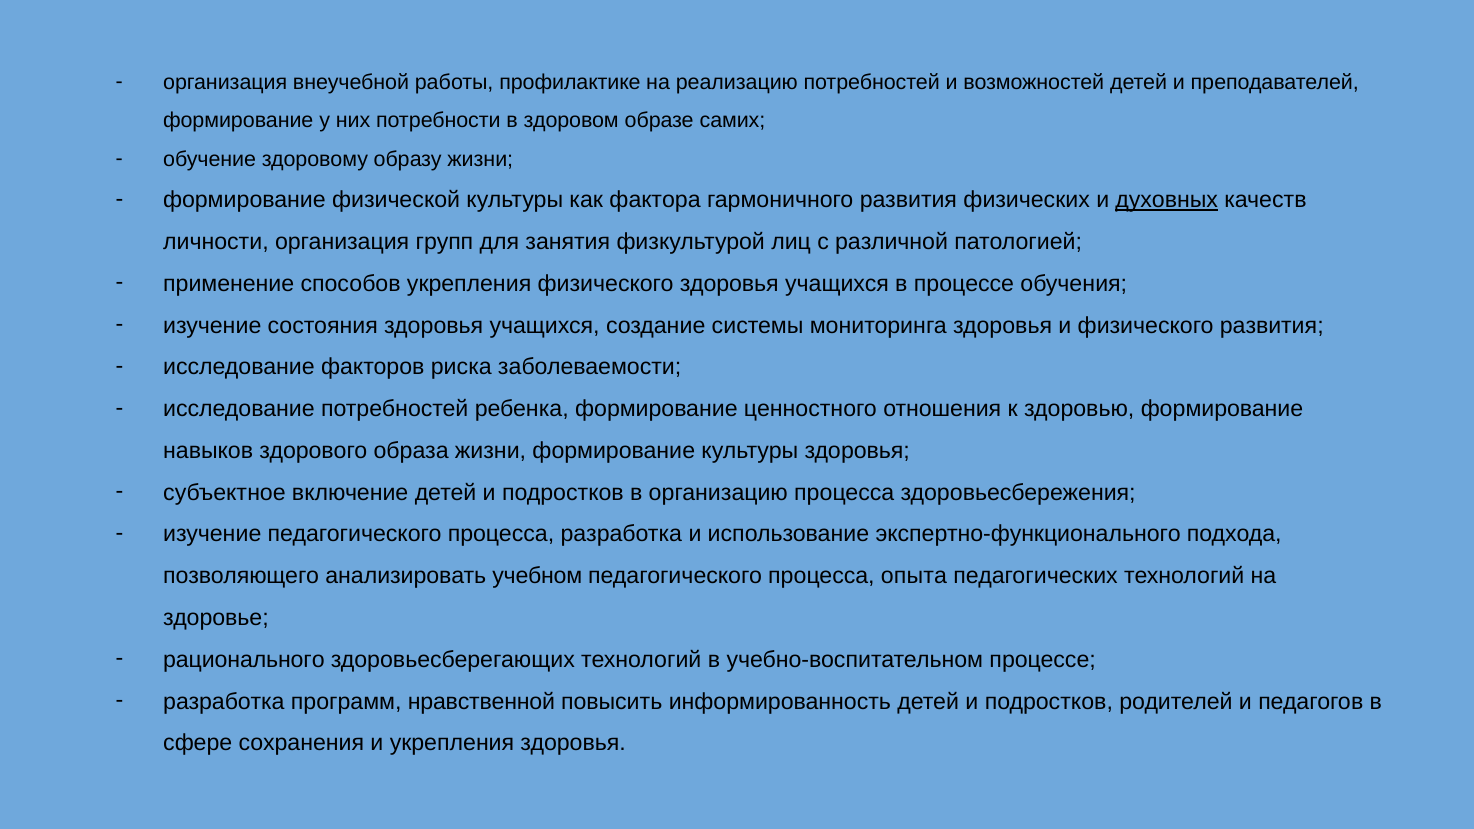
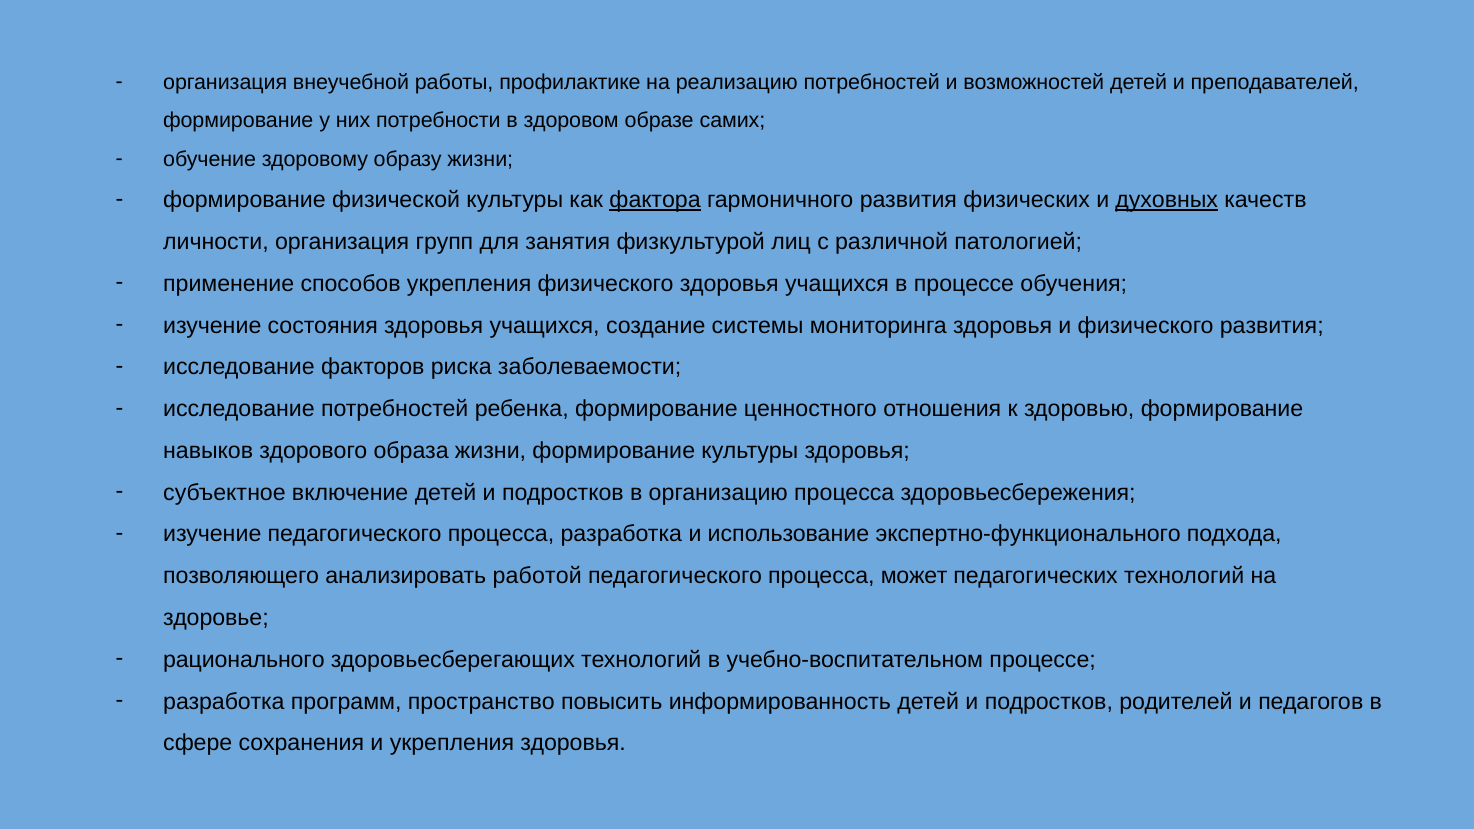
фактора underline: none -> present (655, 200)
учебном: учебном -> работой (537, 576)
опыта: опыта -> может (914, 576)
нравственной: нравственной -> пространство (481, 702)
